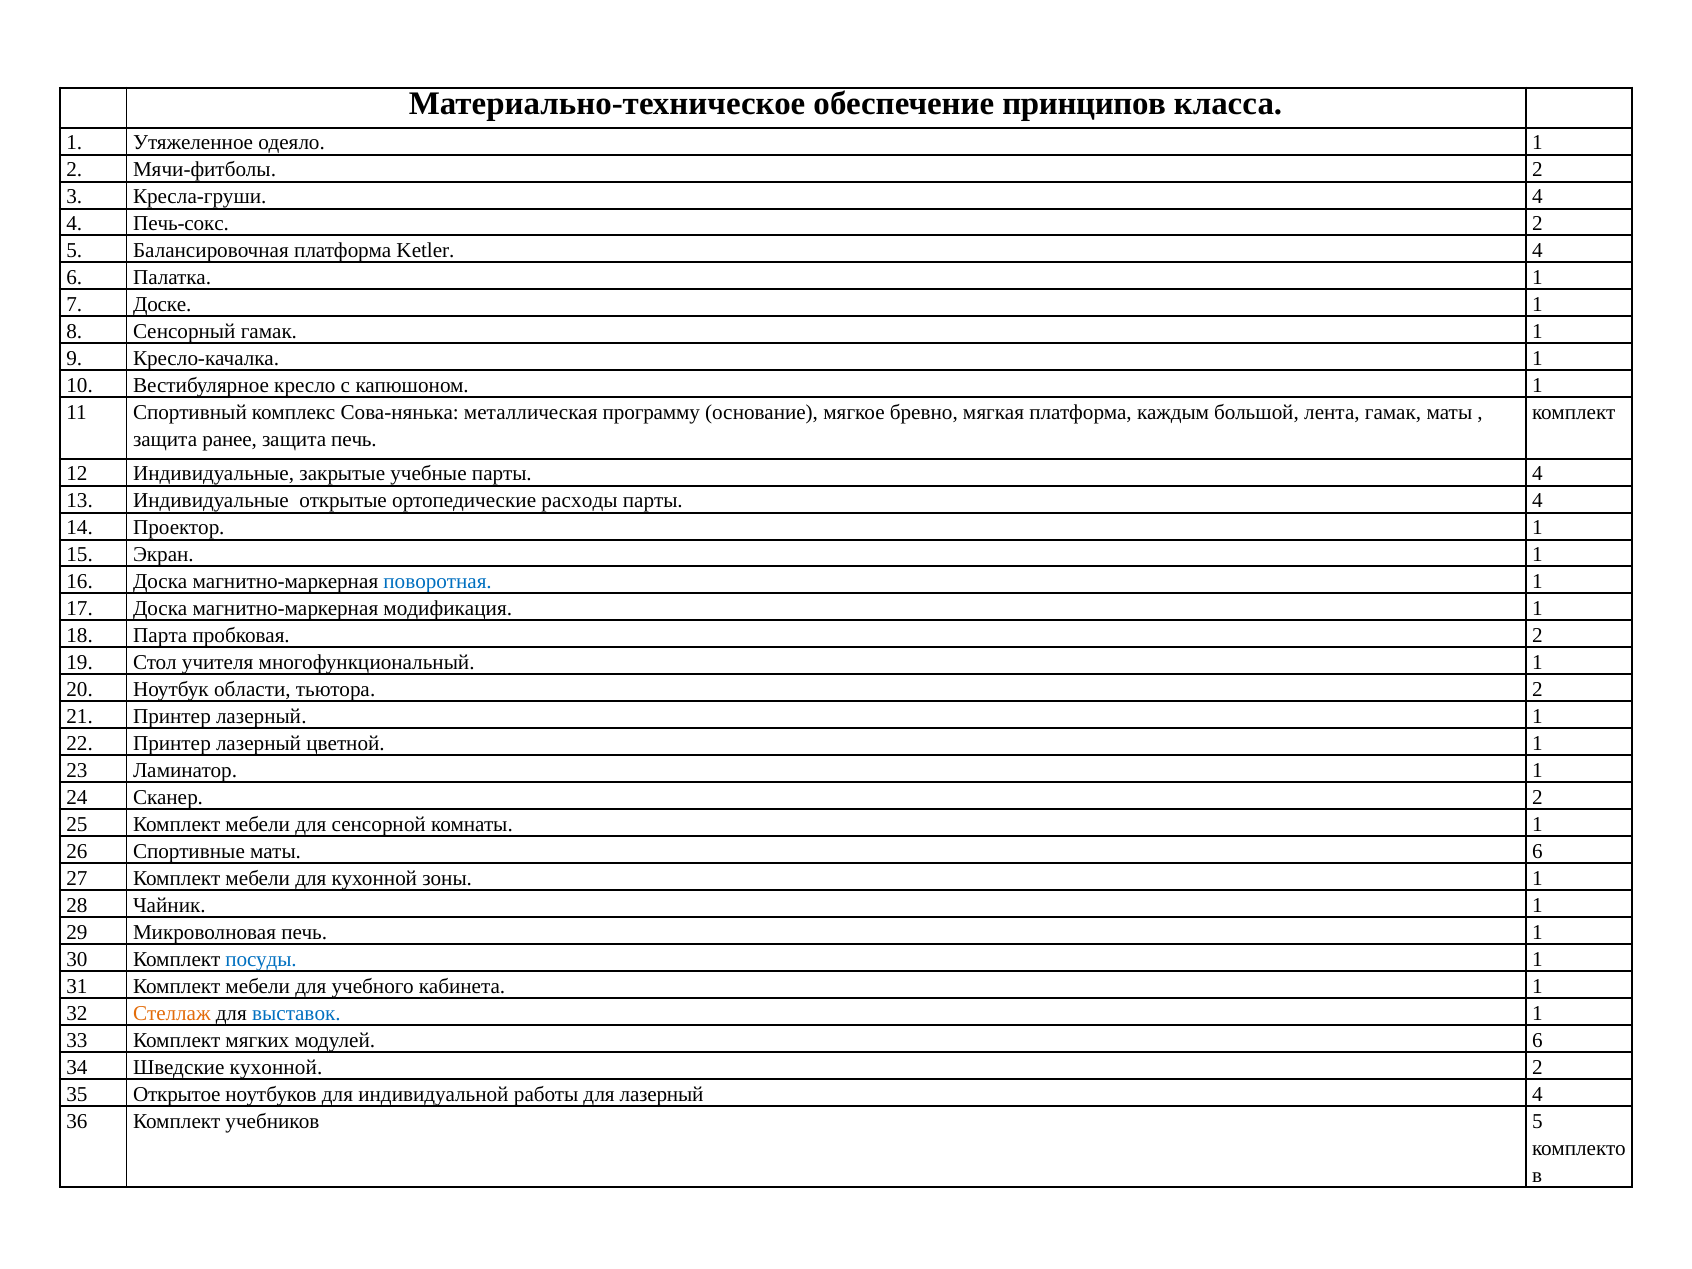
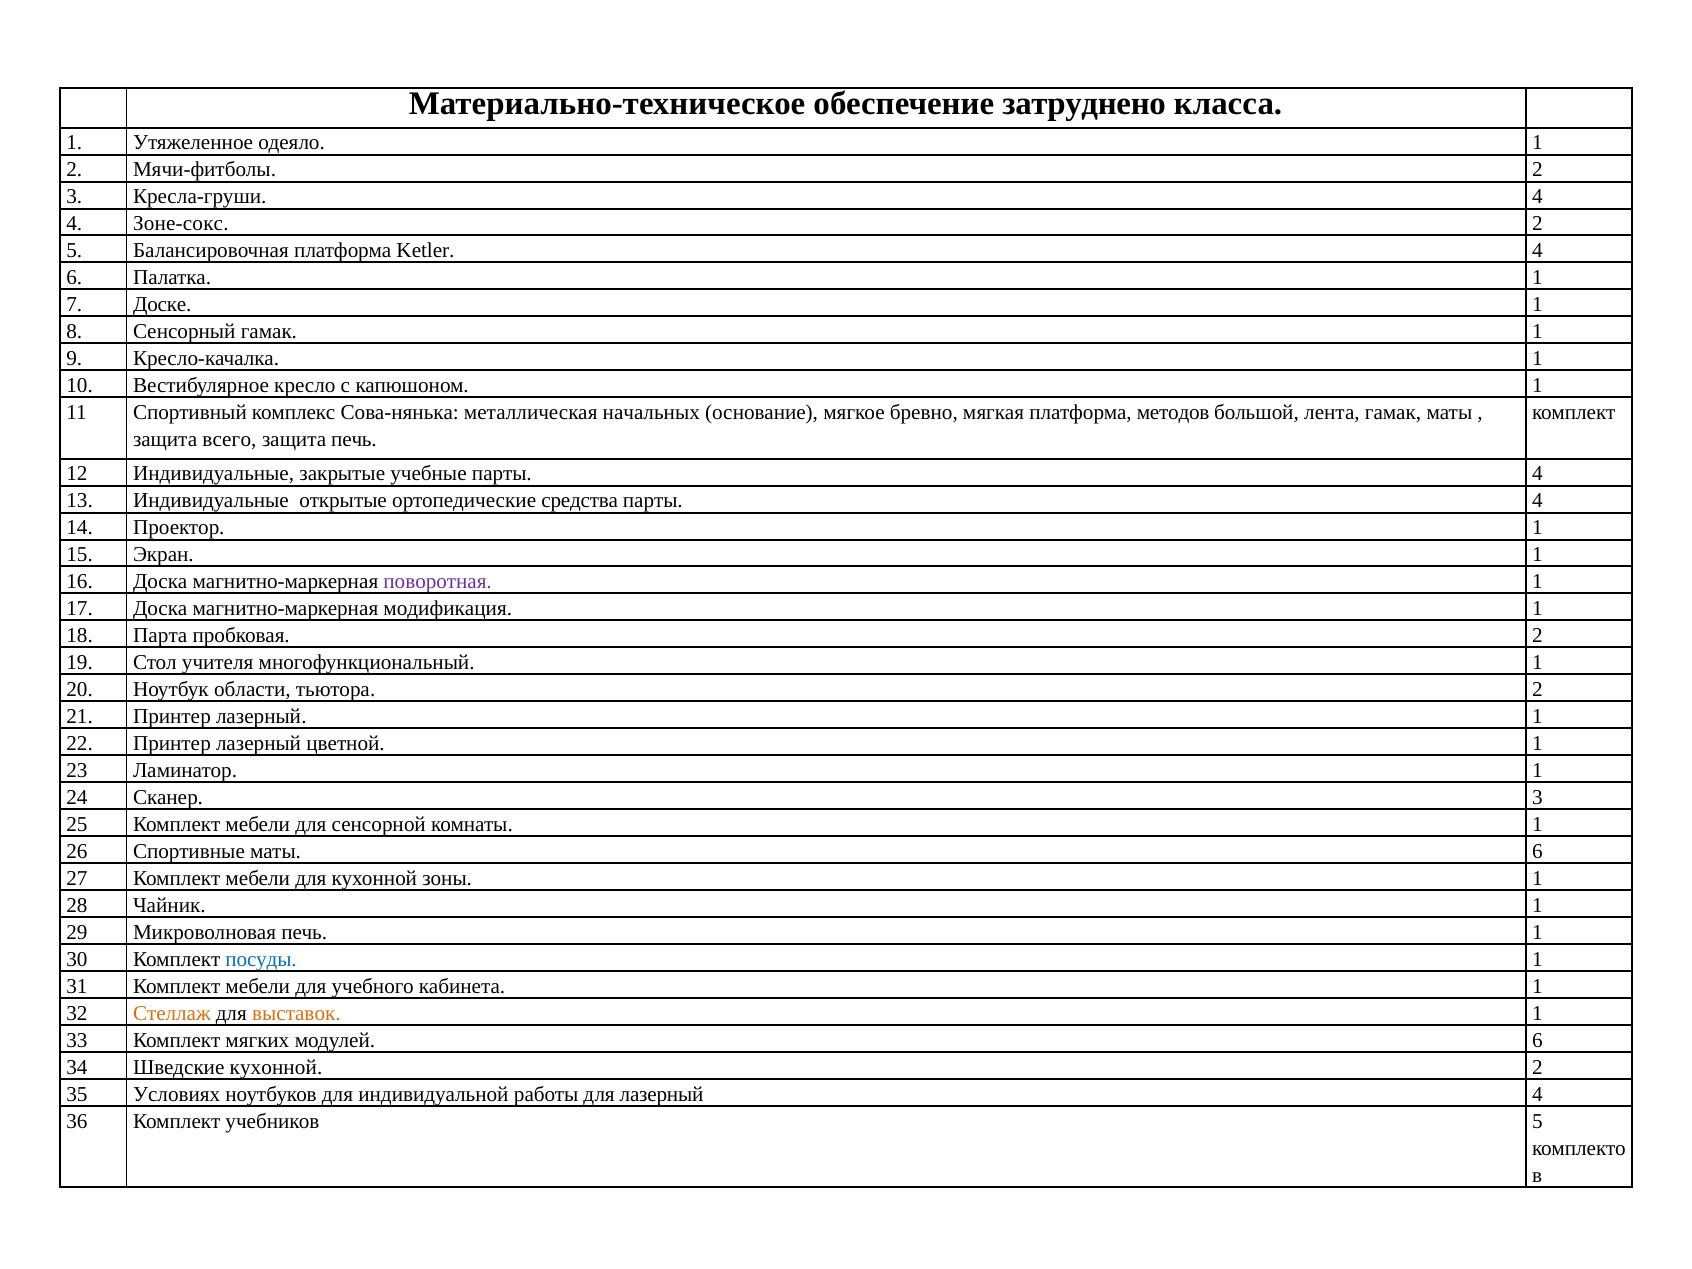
принципов: принципов -> затруднено (1084, 104)
Печь-сокс: Печь-сокс -> Зоне-сокс (181, 224)
программу: программу -> начальных (651, 413)
каждым: каждым -> методов (1173, 413)
ранее: ранее -> всего (230, 440)
расходы: расходы -> средства (580, 501)
поворотная colour: blue -> purple (438, 582)
Сканер 2: 2 -> 3 (1537, 798)
выставок colour: blue -> orange (296, 1014)
Открытое: Открытое -> Условиях (177, 1094)
